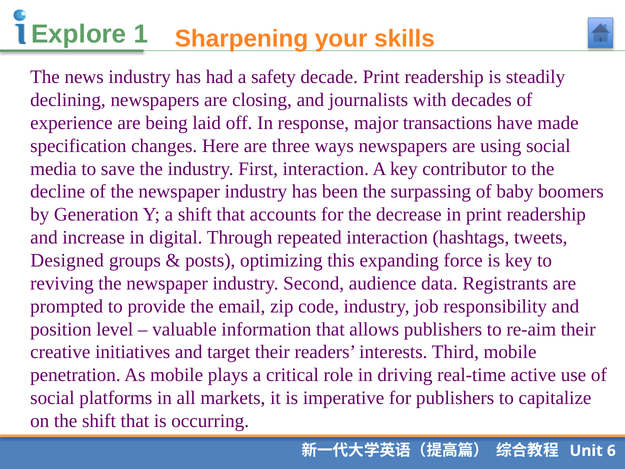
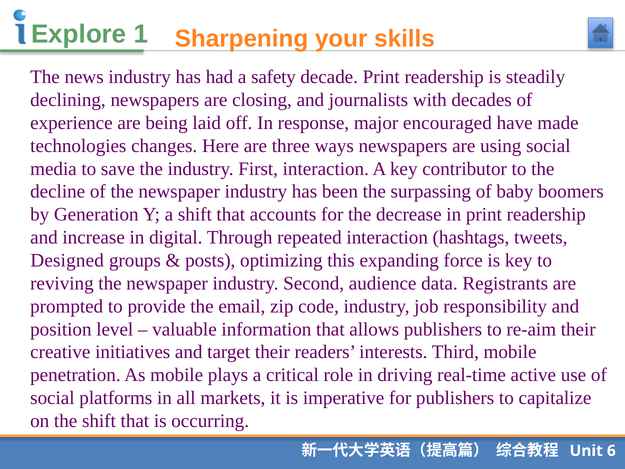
transactions: transactions -> encouraged (447, 123)
specification: specification -> technologies (78, 146)
